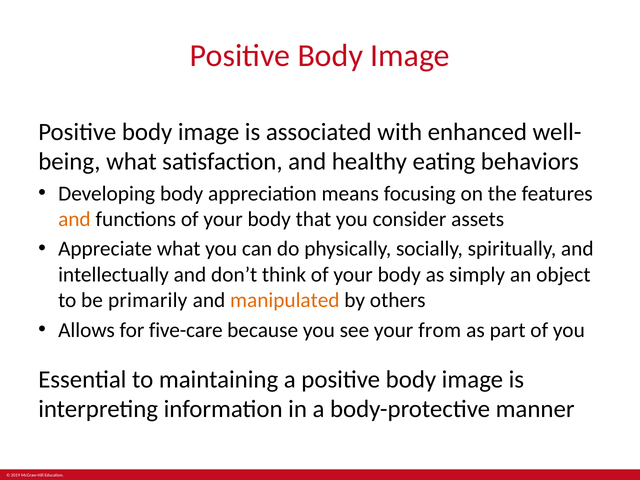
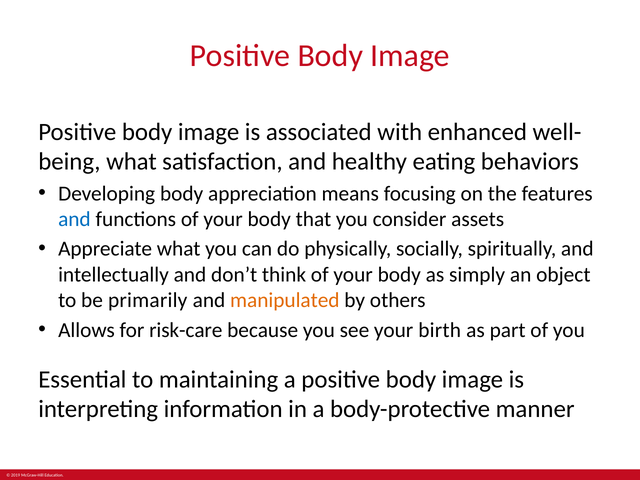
and colour: orange -> blue (74, 219)
five-care: five-care -> risk-care (186, 330)
from: from -> birth (440, 330)
